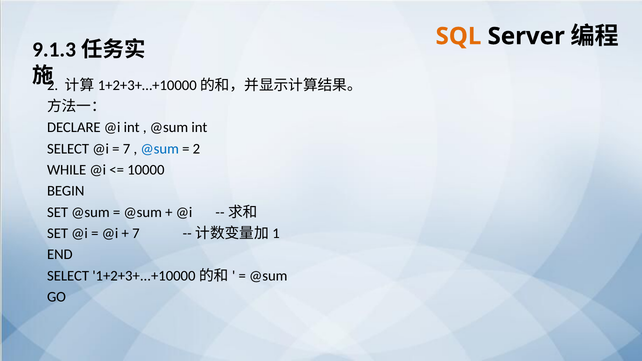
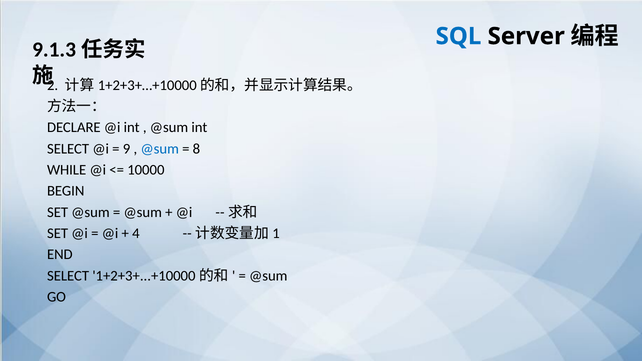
SQL colour: orange -> blue (458, 36)
7: 7 -> 9 (127, 149)
2: 2 -> 8 (196, 149)
7: 7 -> 4 (136, 233)
